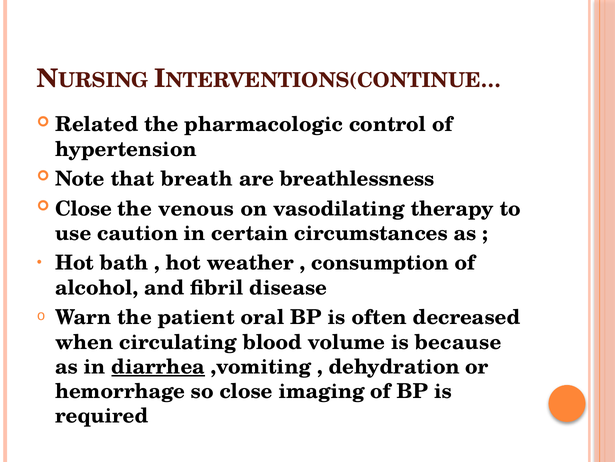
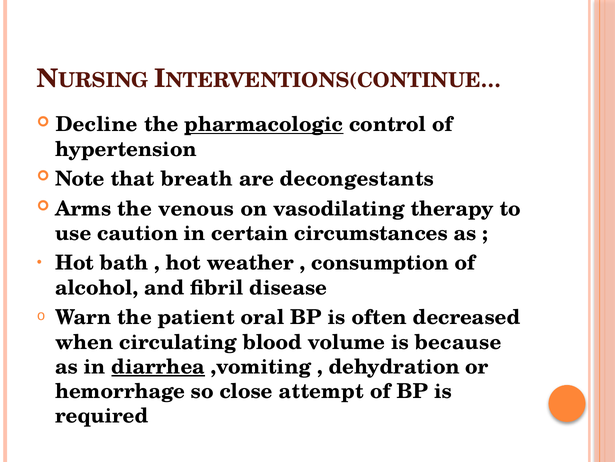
Related: Related -> Decline (97, 124)
pharmacologic underline: none -> present (264, 124)
breathlessness: breathlessness -> decongestants (357, 179)
Close: Close -> Arms (83, 208)
imaging: imaging -> attempt (321, 391)
